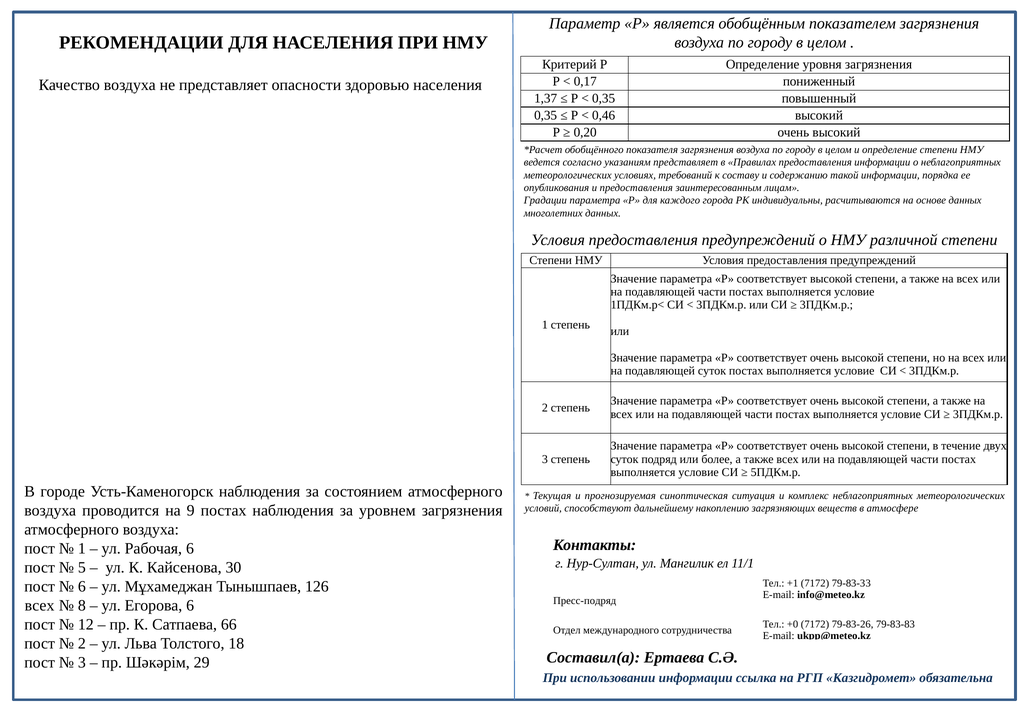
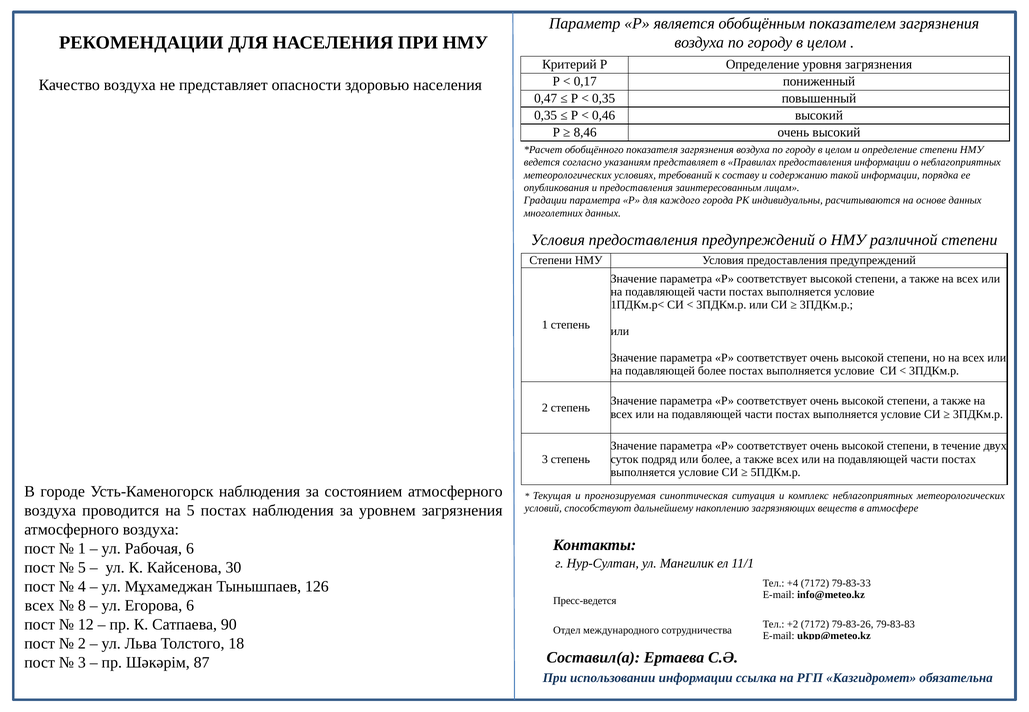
1,37: 1,37 -> 0,47 (546, 98)
0,20: 0,20 -> 8,46 (585, 132)
подавляющей суток: суток -> более (712, 371)
на 9: 9 -> 5 (191, 511)
+1: +1 -> +4 (793, 583)
6: 6 -> 4 (82, 587)
Пресс-подряд: Пресс-подряд -> Пресс-ведется (585, 601)
66: 66 -> 90 (229, 625)
+0: +0 -> +2 (793, 624)
29: 29 -> 87 (202, 663)
